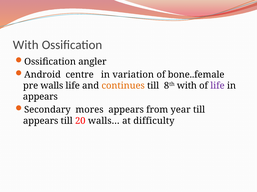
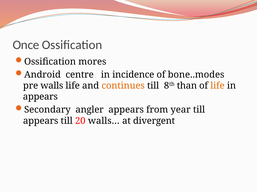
With: With -> Once (26, 45)
angler: angler -> mores (92, 62)
variation: variation -> incidence (133, 75)
bone..female: bone..female -> bone..modes (196, 75)
8th with: with -> than (187, 86)
life colour: purple -> orange (217, 86)
mores: mores -> angler (90, 110)
difficulty: difficulty -> divergent (154, 121)
